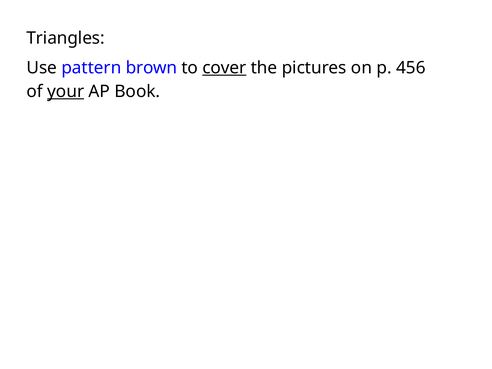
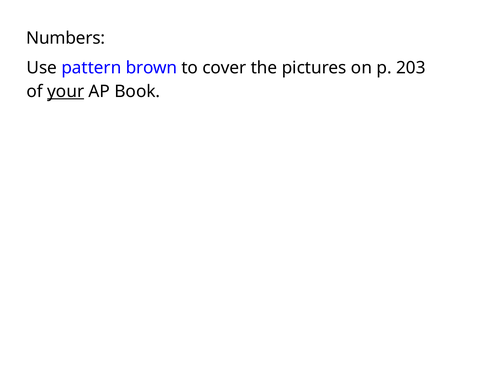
Triangles: Triangles -> Numbers (66, 38)
cover underline: present -> none (224, 68)
456: 456 -> 203 (411, 68)
